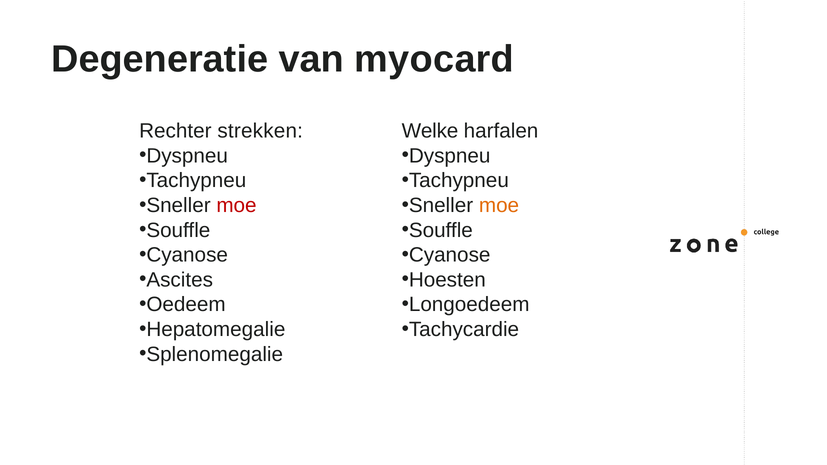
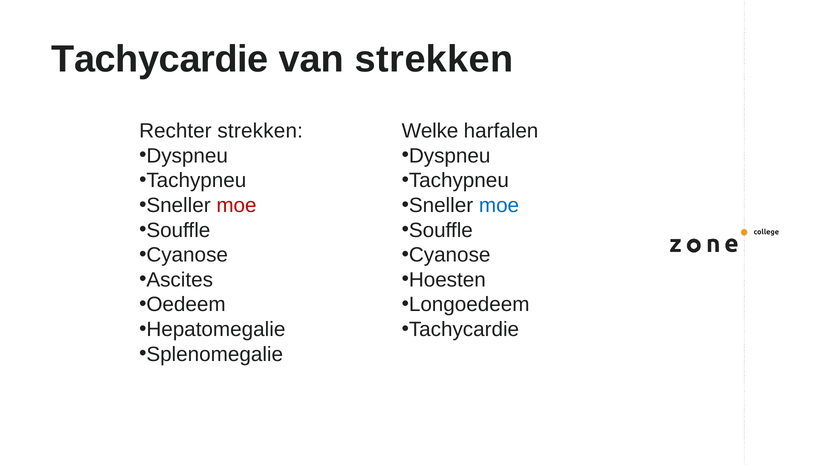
Degeneratie: Degeneratie -> Tachycardie (160, 59)
van myocard: myocard -> strekken (434, 59)
moe colour: orange -> blue (499, 205)
